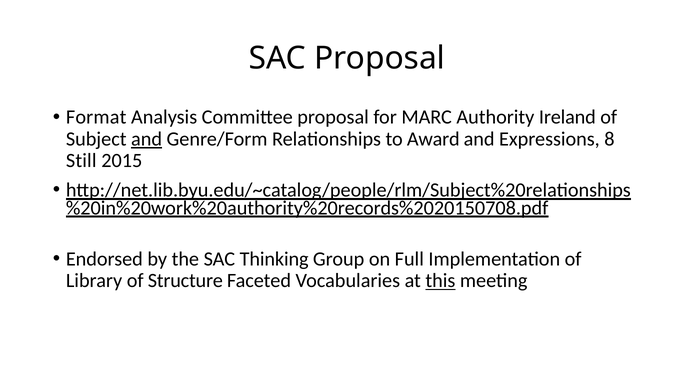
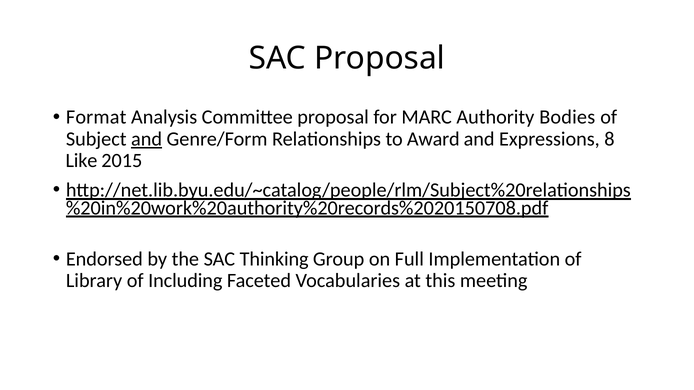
Ireland: Ireland -> Bodies (567, 117)
Still: Still -> Like (81, 161)
Structure: Structure -> Including (185, 281)
this underline: present -> none (440, 281)
